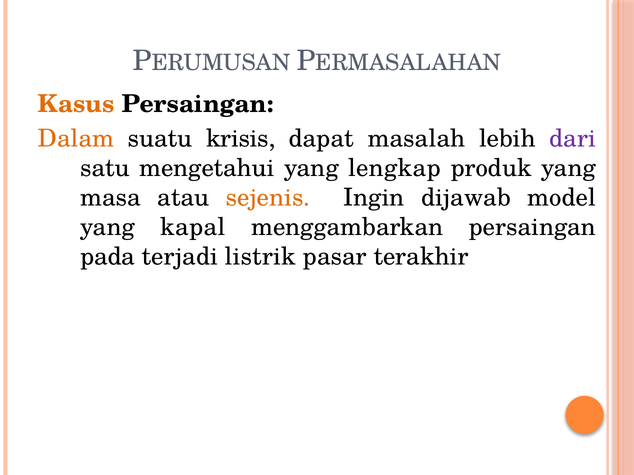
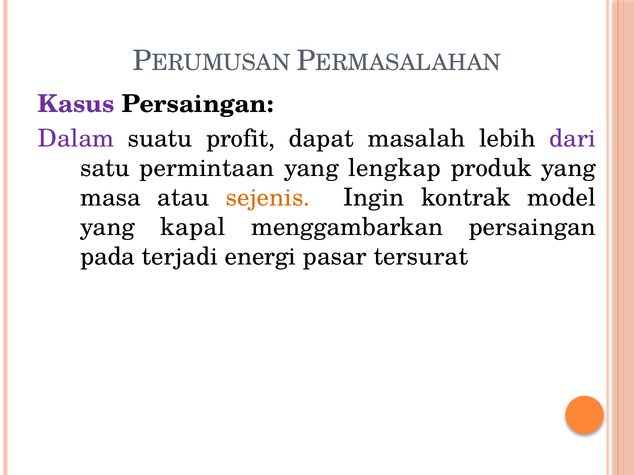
Kasus colour: orange -> purple (76, 104)
Dalam colour: orange -> purple (76, 139)
krisis: krisis -> profit (241, 139)
mengetahui: mengetahui -> permintaan (207, 168)
dijawab: dijawab -> kontrak (466, 198)
listrik: listrik -> energi (261, 257)
terakhir: terakhir -> tersurat (421, 257)
